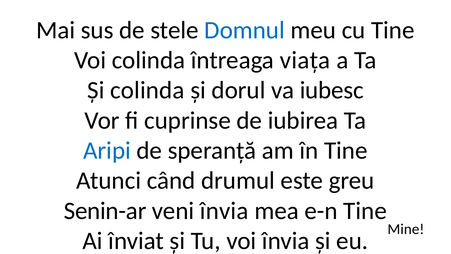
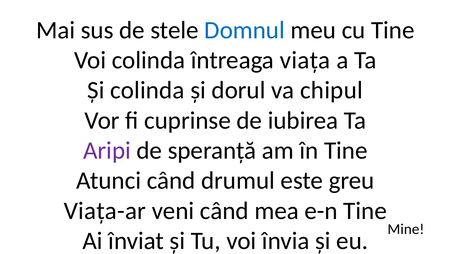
iubesc: iubesc -> chipul (331, 90)
Aripi colour: blue -> purple (107, 150)
Senin-ar: Senin-ar -> Viața-ar (105, 211)
veni învia: învia -> când (224, 211)
